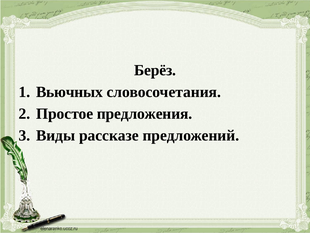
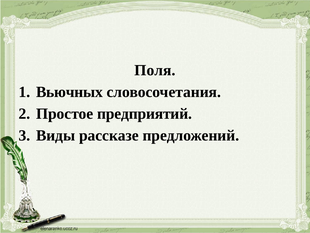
Берёз: Берёз -> Поля (155, 70)
предложения: предложения -> предприятий (145, 113)
